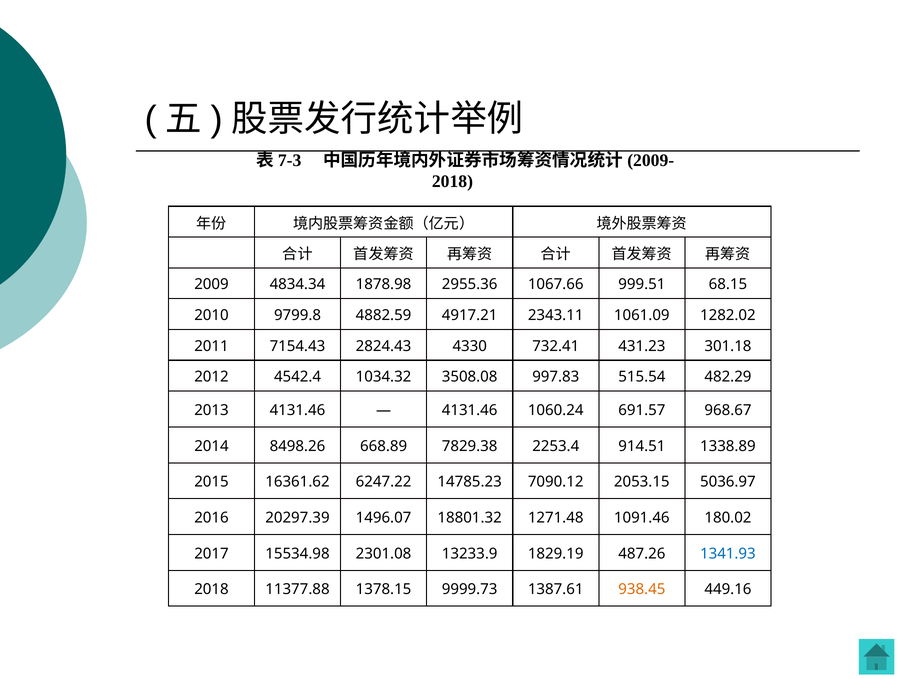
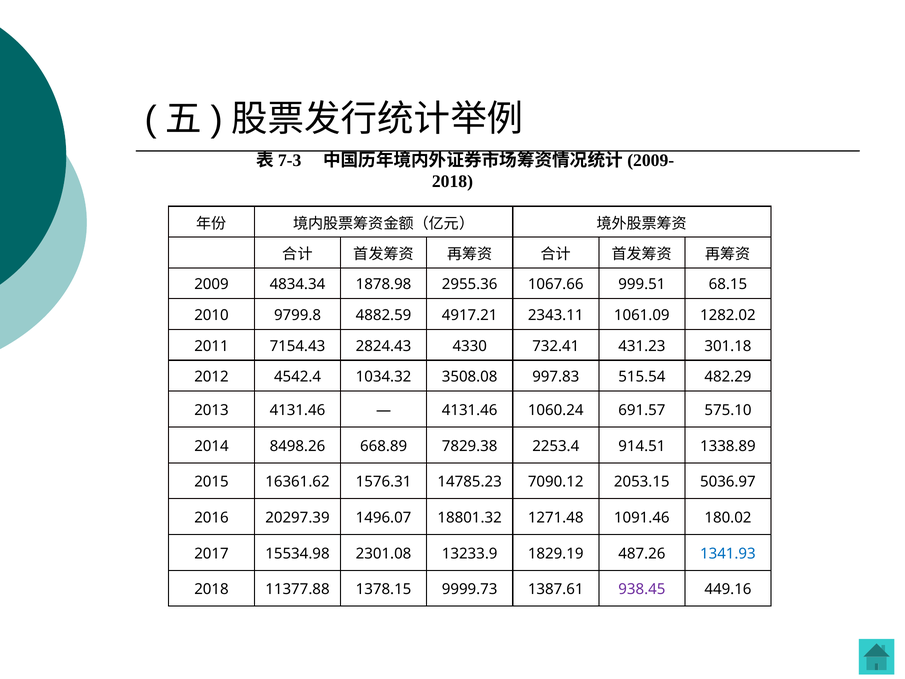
968.67: 968.67 -> 575.10 (728, 410)
6247.22: 6247.22 -> 1576.31 (384, 482)
938.45 colour: orange -> purple (642, 589)
